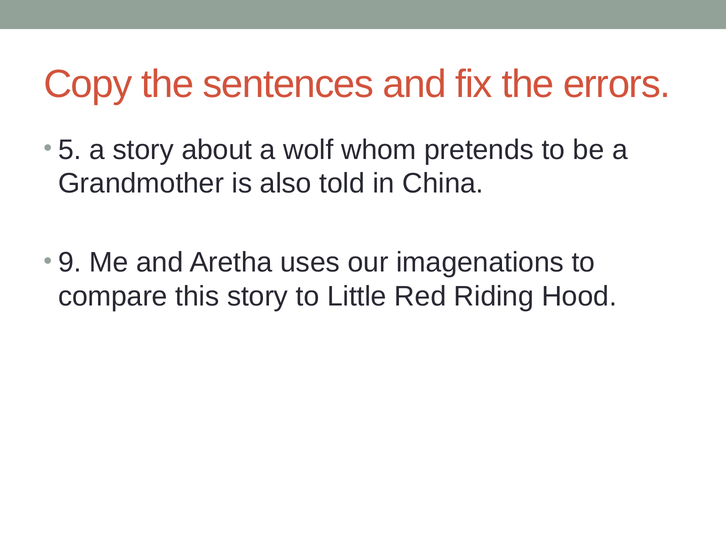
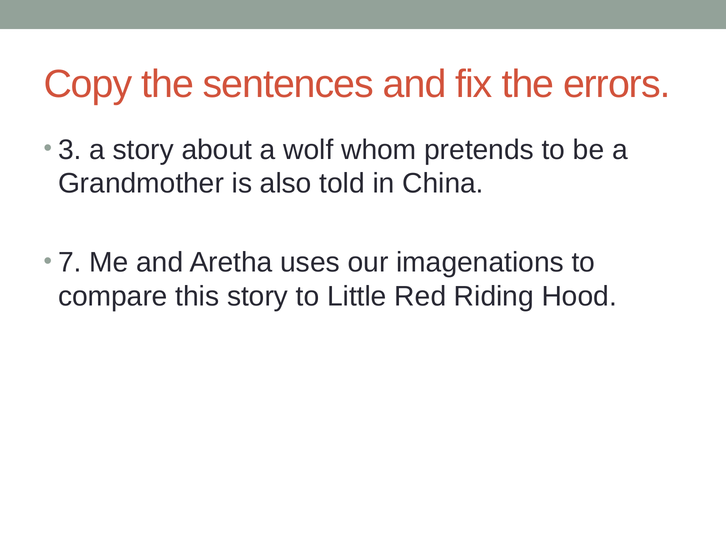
5: 5 -> 3 (70, 150)
9: 9 -> 7 (70, 262)
